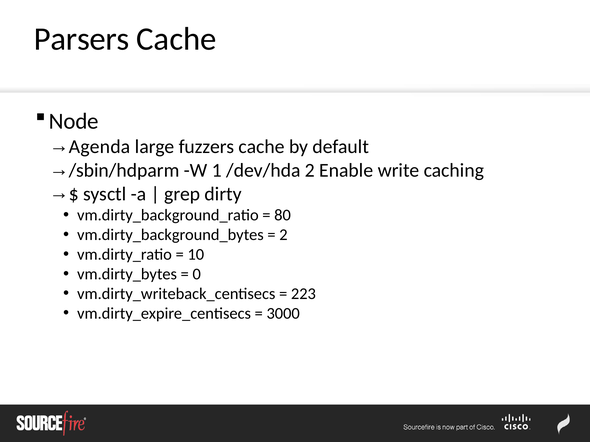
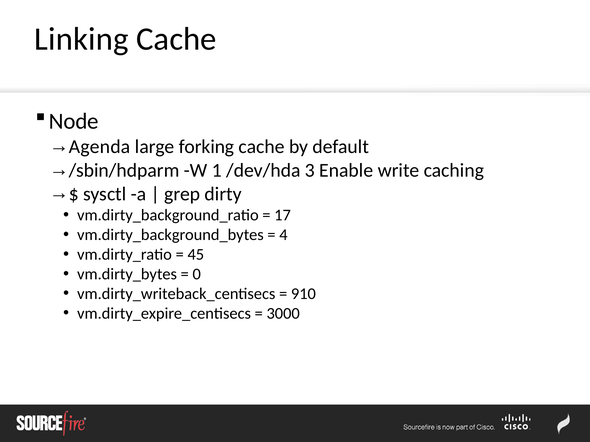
Parsers: Parsers -> Linking (81, 39)
fuzzers: fuzzers -> forking (206, 147)
/dev/hda 2: 2 -> 3 (310, 170)
80: 80 -> 17 (283, 215)
2: 2 -> 4 (283, 235)
10: 10 -> 45 (196, 255)
223: 223 -> 910 (303, 294)
